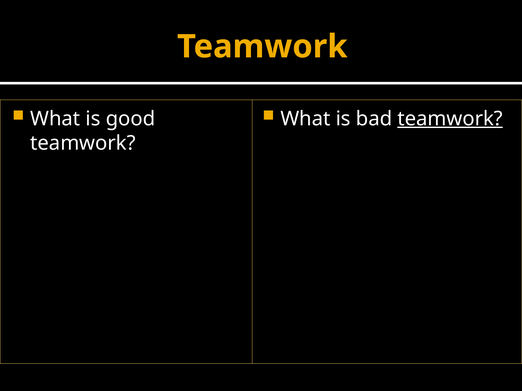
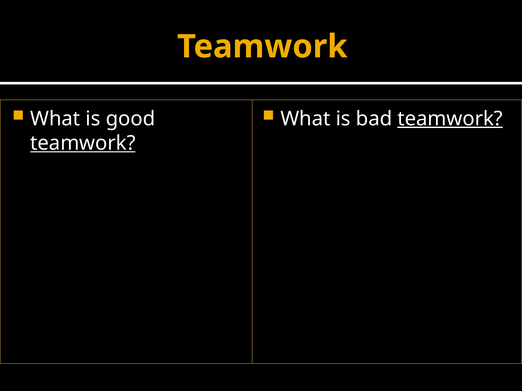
teamwork underline: none -> present (83, 143)
